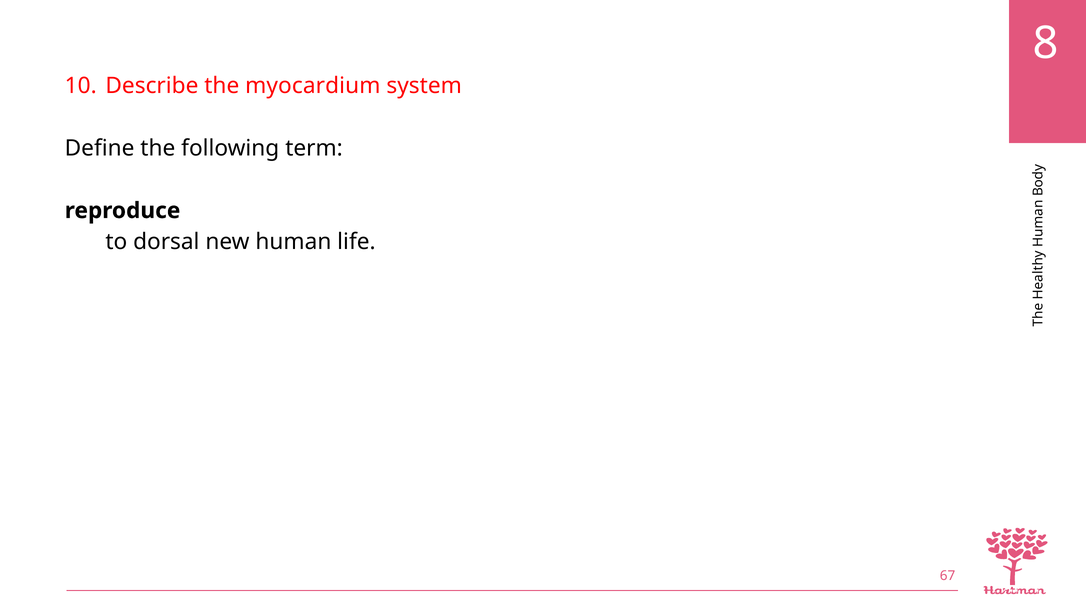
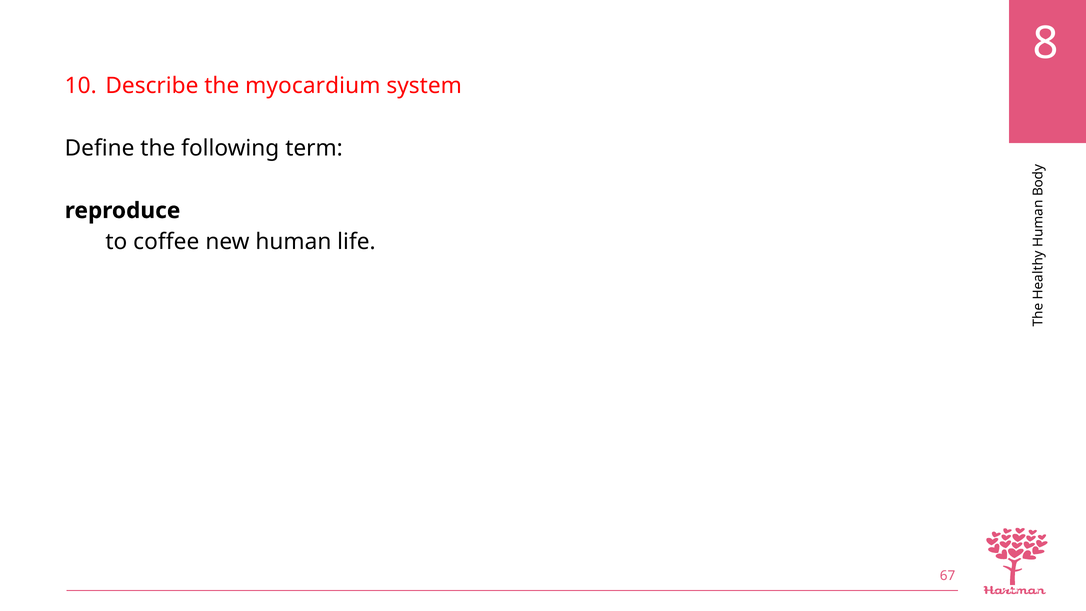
dorsal: dorsal -> coffee (166, 242)
